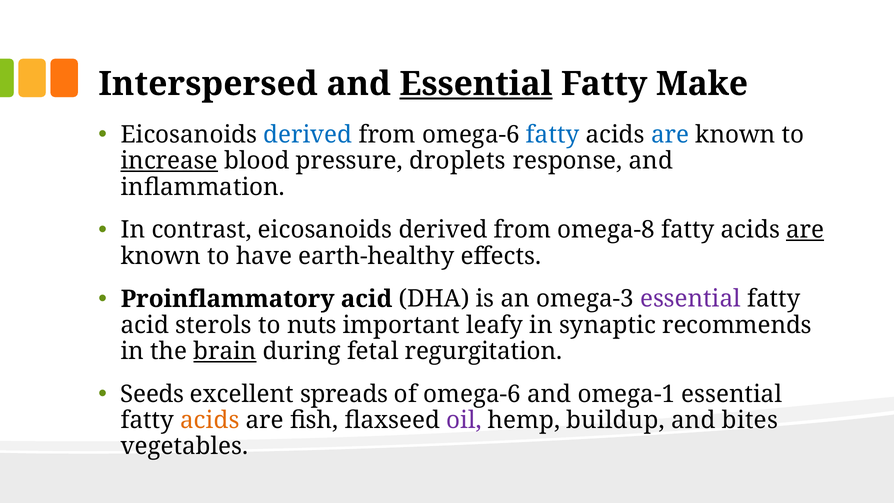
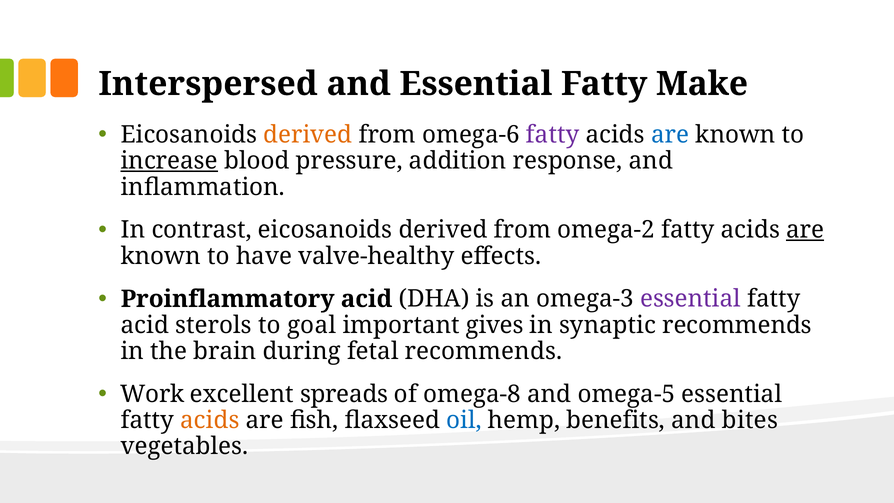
Essential underline: present -> none (476, 84)
derived colour: blue -> orange (308, 135)
fatty colour: blue -> purple (553, 135)
droplets: droplets -> addition (458, 161)
omega-8: omega-8 -> omega-2 (606, 230)
earth-healthy: earth-healthy -> valve-healthy (376, 256)
nuts: nuts -> goal (312, 325)
leafy: leafy -> gives (495, 325)
brain underline: present -> none (225, 351)
fetal regurgitation: regurgitation -> recommends (483, 351)
Seeds: Seeds -> Work (152, 394)
of omega-6: omega-6 -> omega-8 (472, 394)
omega-1: omega-1 -> omega-5 (626, 394)
oil colour: purple -> blue (464, 420)
buildup: buildup -> benefits (616, 420)
